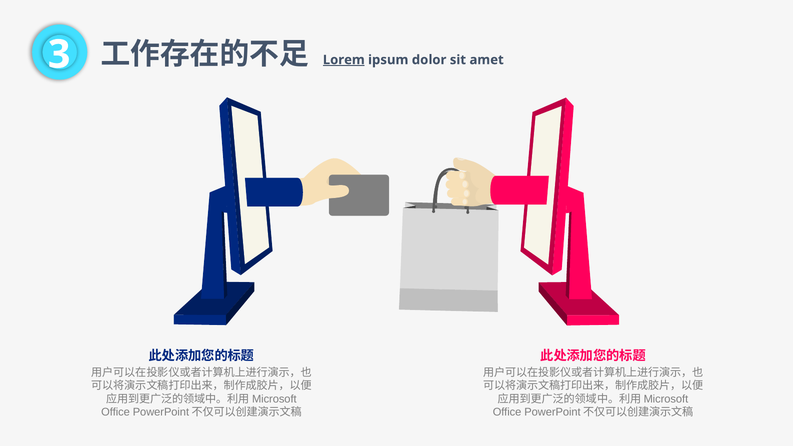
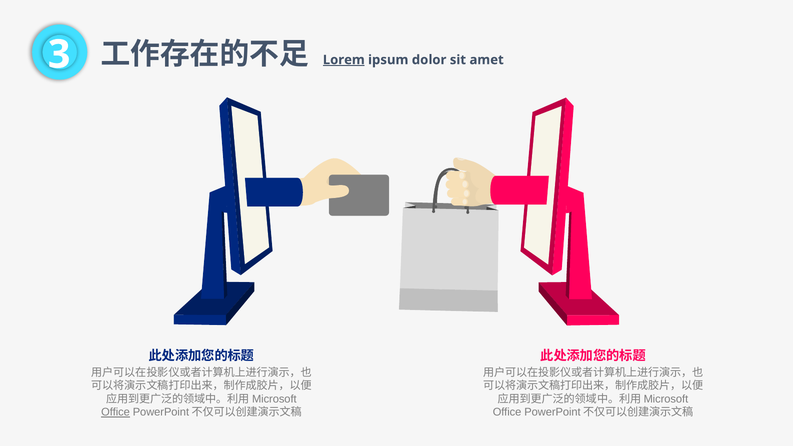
Office underline: none -> present (116, 412)
